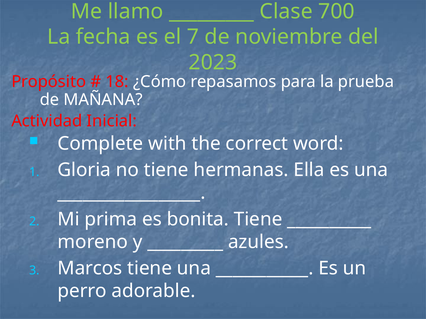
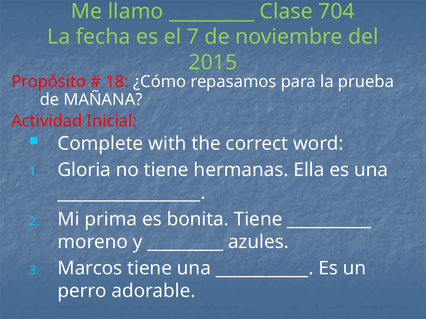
700: 700 -> 704 (337, 11)
2023: 2023 -> 2015 (213, 63)
